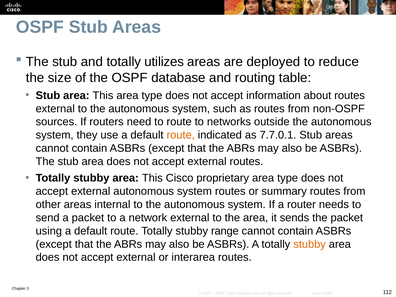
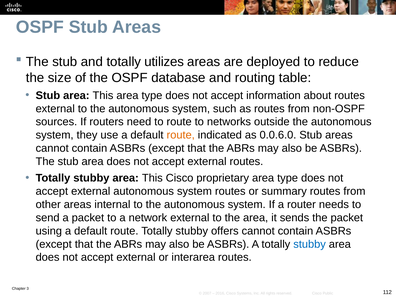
7.7.0.1: 7.7.0.1 -> 0.0.6.0 (278, 135)
range: range -> offers (225, 231)
stubby colour: orange -> blue (310, 244)
